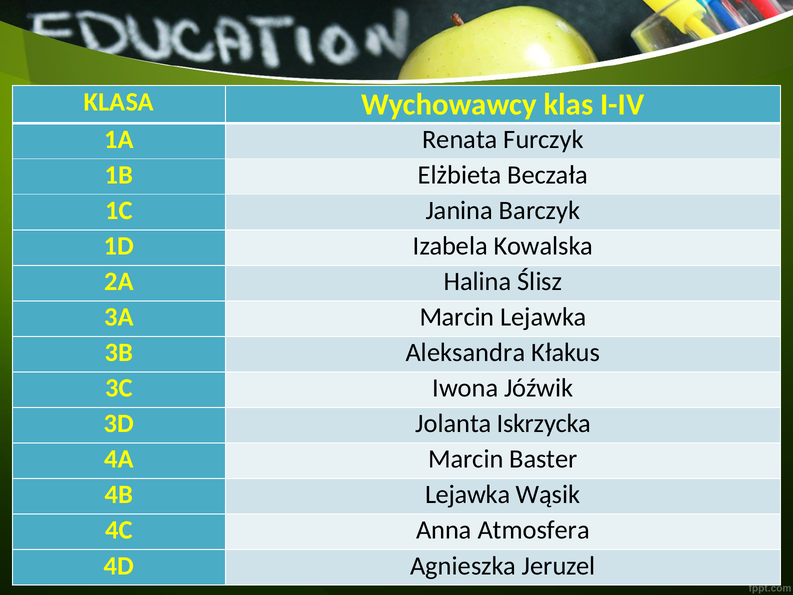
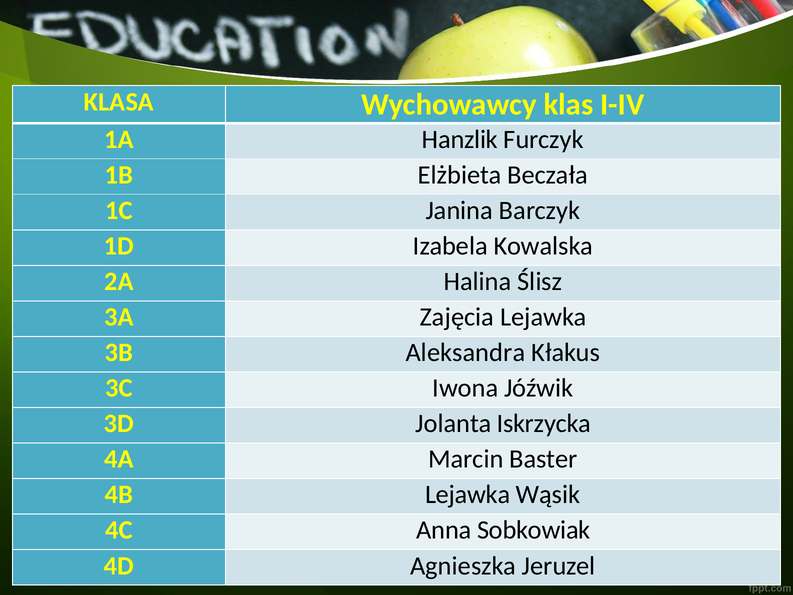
Renata: Renata -> Hanzlik (460, 140)
3A Marcin: Marcin -> Zajęcia (457, 317)
Atmosfera: Atmosfera -> Sobkowiak (534, 530)
